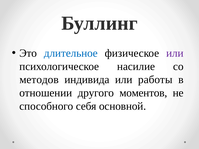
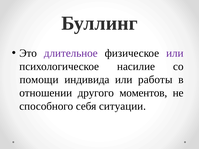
длительное colour: blue -> purple (71, 53)
методов: методов -> помощи (39, 80)
основной: основной -> ситуации (123, 106)
